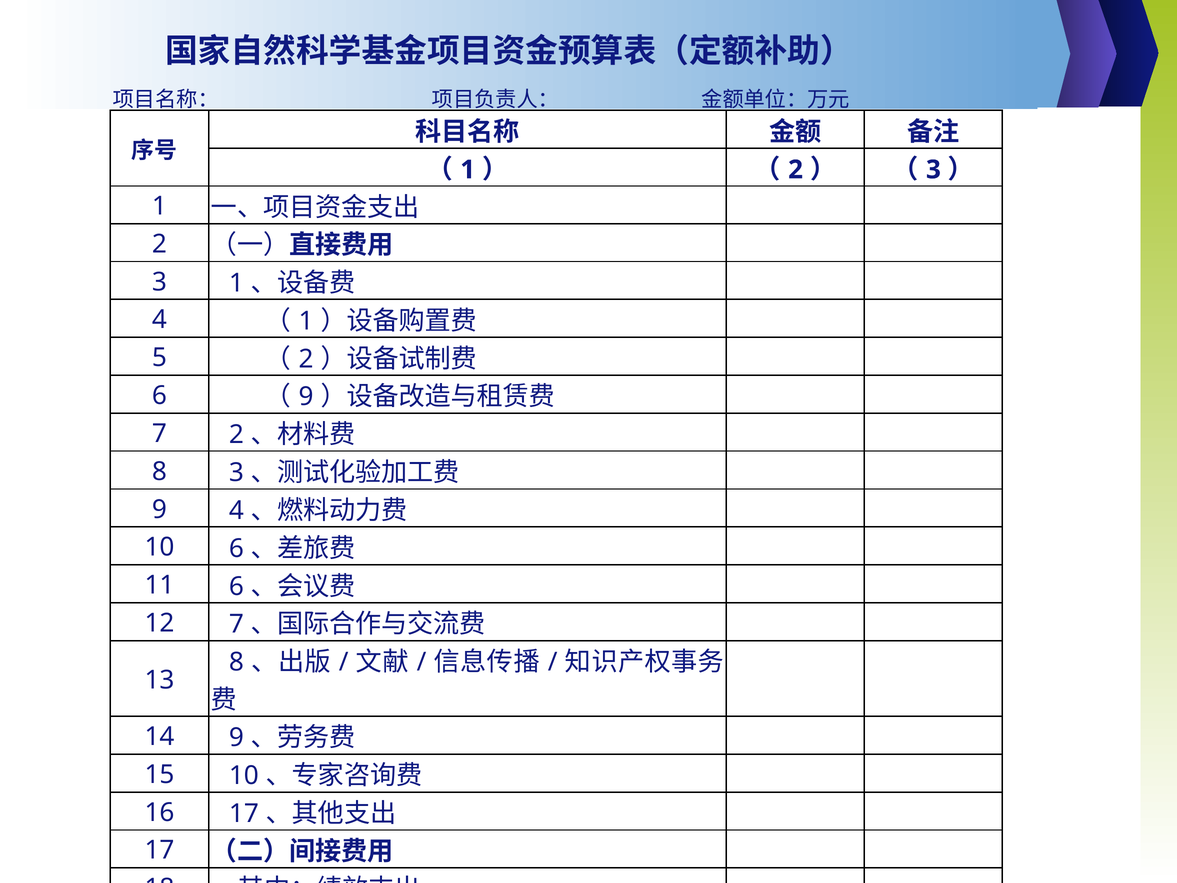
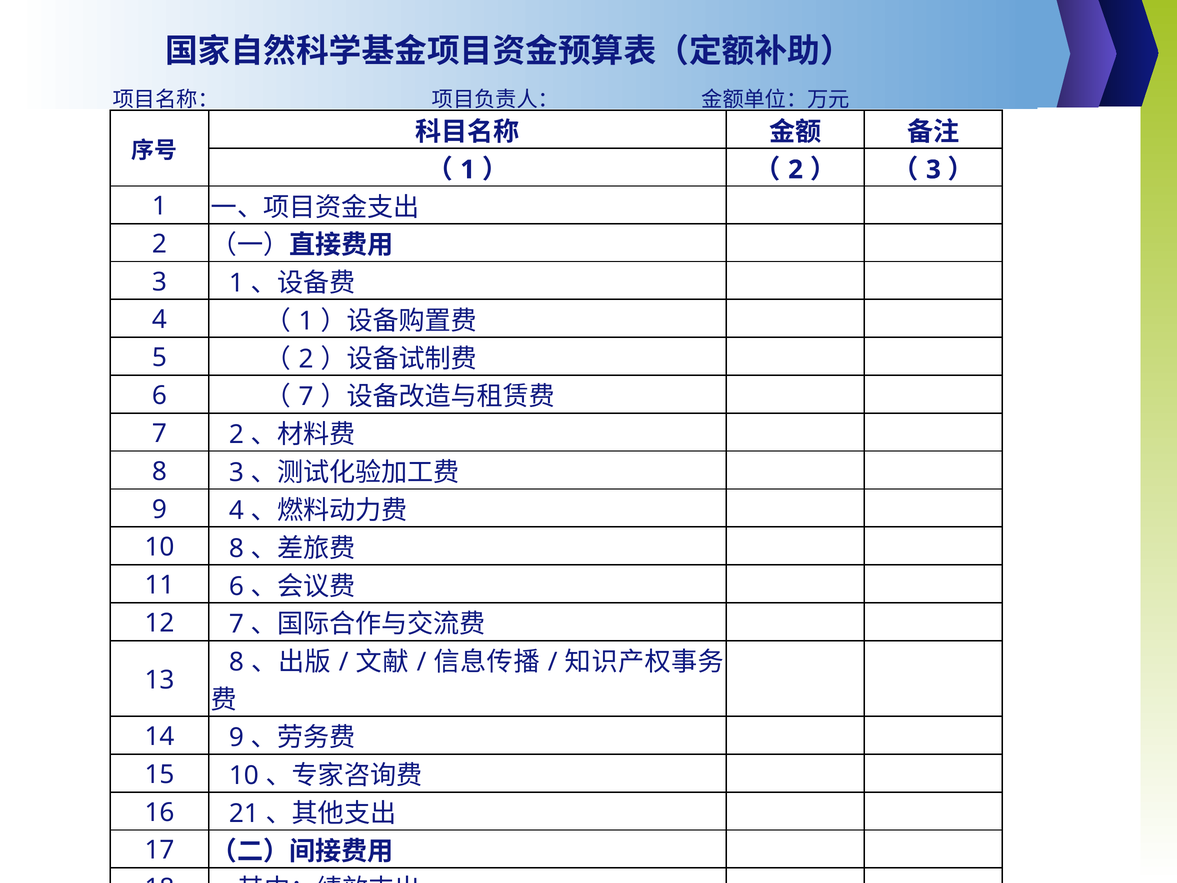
9: 9 -> 7 (306, 397)
10 6: 6 -> 8 (236, 548)
16 17: 17 -> 21 (244, 813)
